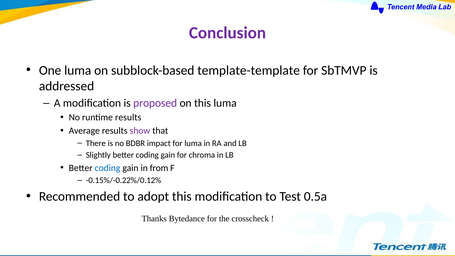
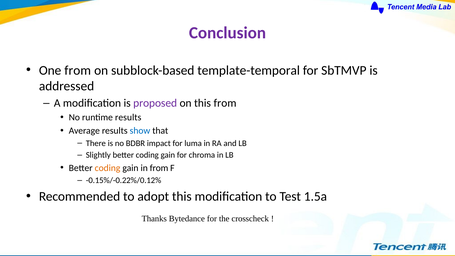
One luma: luma -> from (78, 70)
template-template: template-template -> template-temporal (249, 70)
this luma: luma -> from (225, 103)
show colour: purple -> blue (140, 131)
coding colour: blue -> orange (108, 168)
0.5a: 0.5a -> 1.5a (315, 196)
